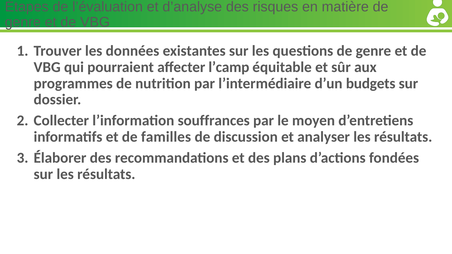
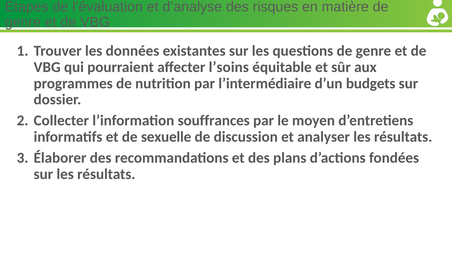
l’camp: l’camp -> l’soins (229, 67)
familles: familles -> sexuelle (166, 137)
